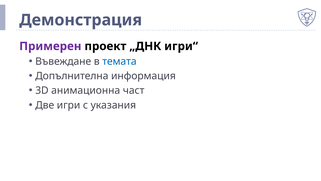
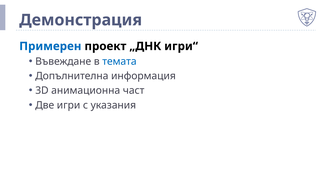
Примерен colour: purple -> blue (50, 46)
